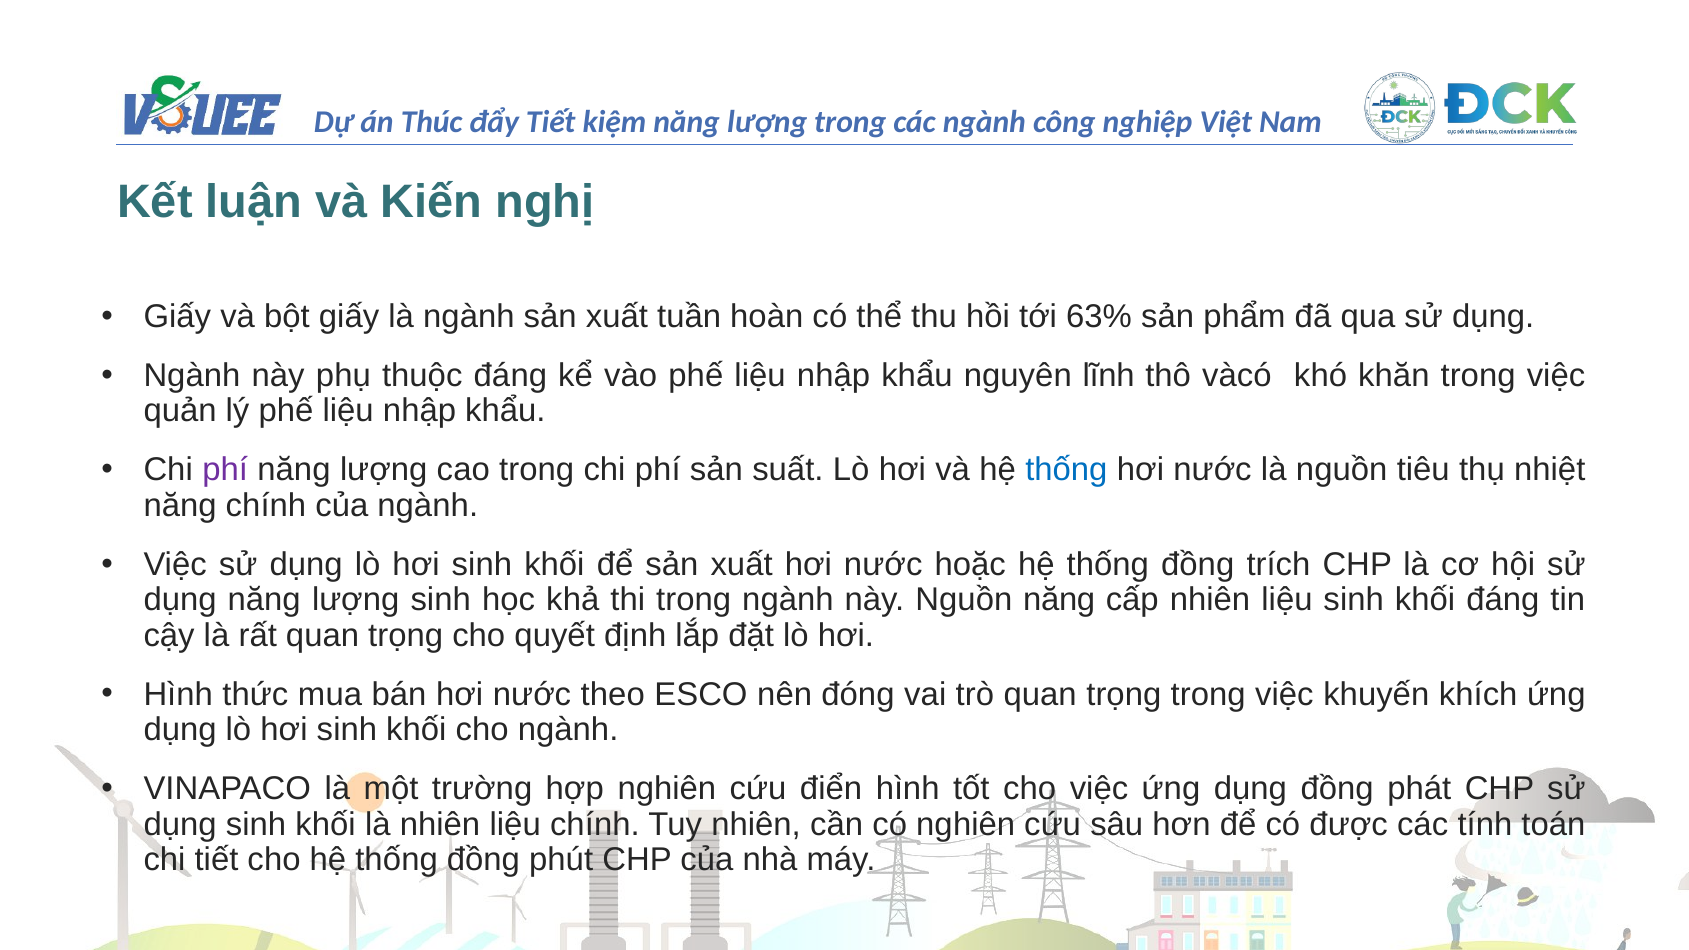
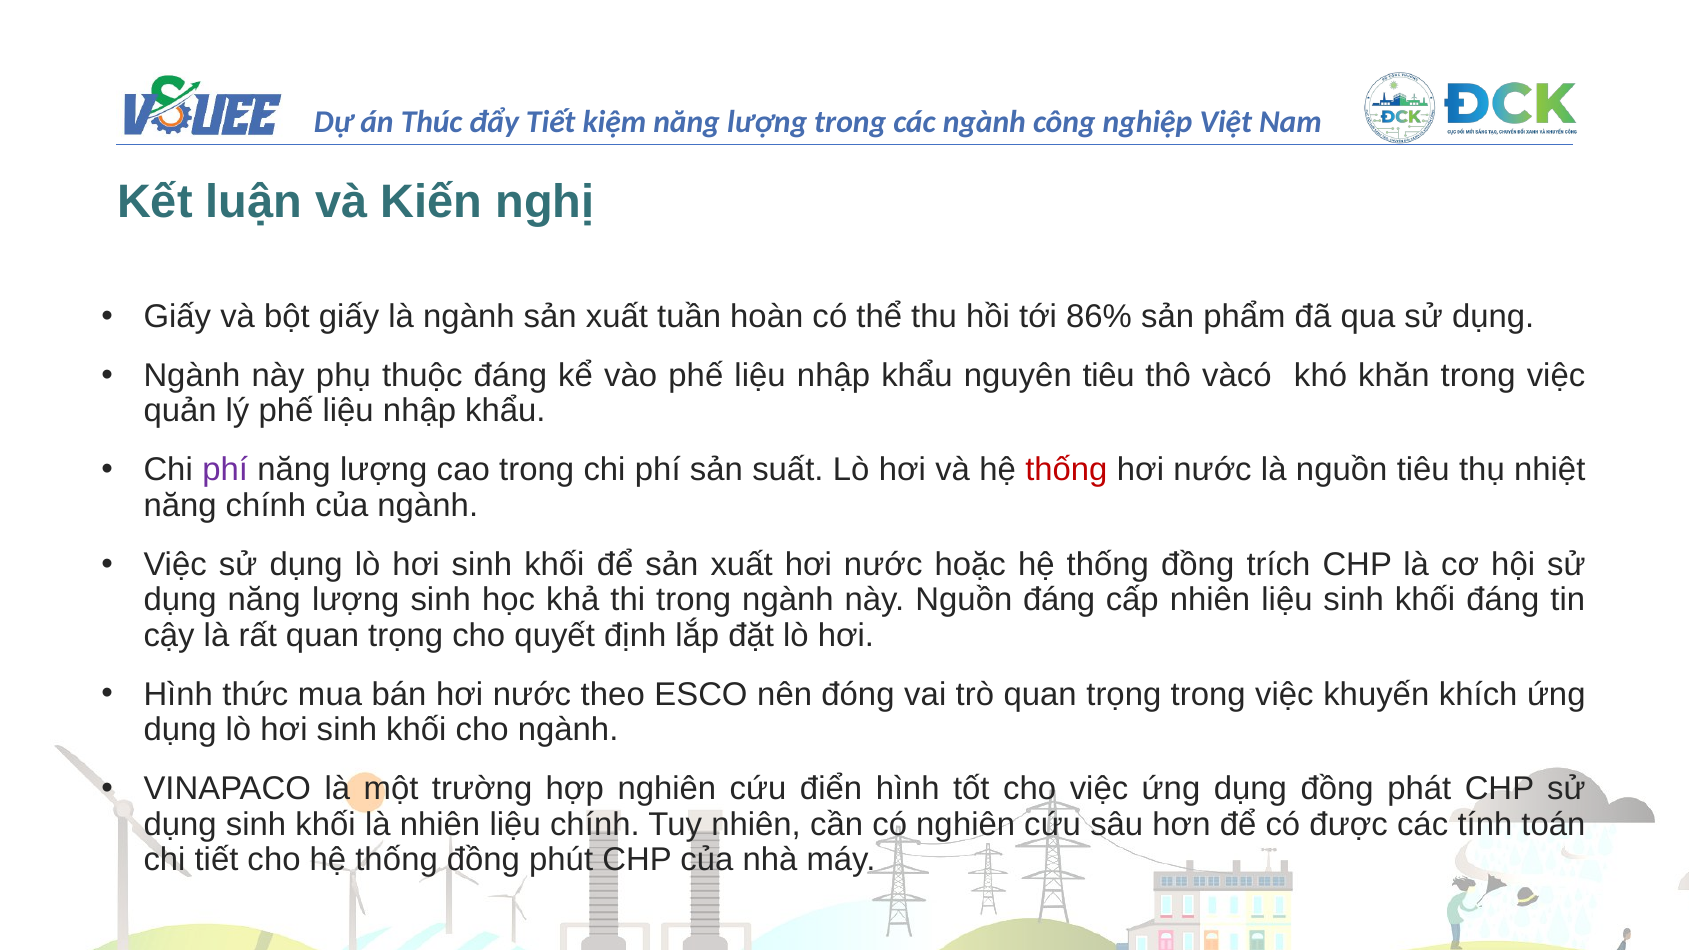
63%: 63% -> 86% (1099, 316)
nguyên lĩnh: lĩnh -> tiêu (1109, 375)
thống colour: blue -> red (1066, 470)
Nguồn năng: năng -> đáng (1059, 600)
